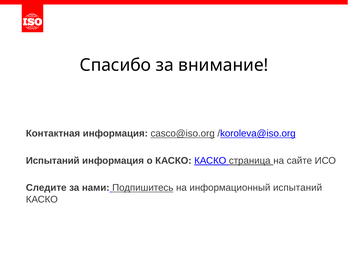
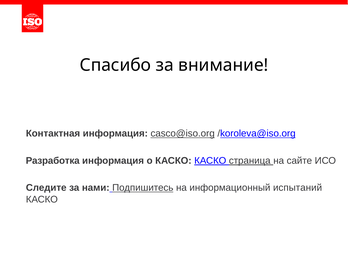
Испытаний: Испытаний -> Разработка (53, 161)
